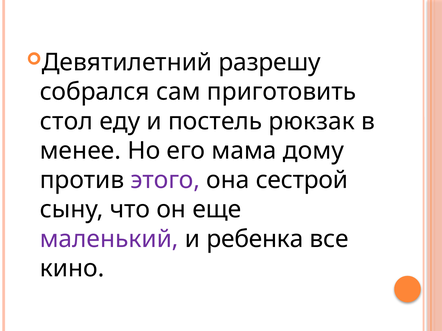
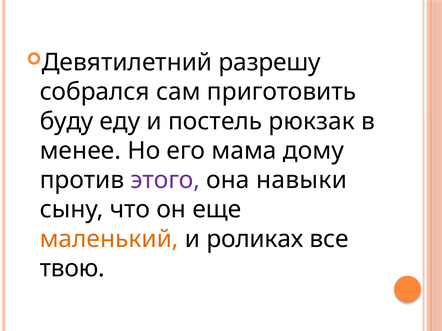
стол: стол -> буду (67, 121)
сестрой: сестрой -> навыки (302, 180)
маленький colour: purple -> orange (109, 239)
ребенка: ребенка -> роликах (255, 239)
кино: кино -> твою (72, 269)
